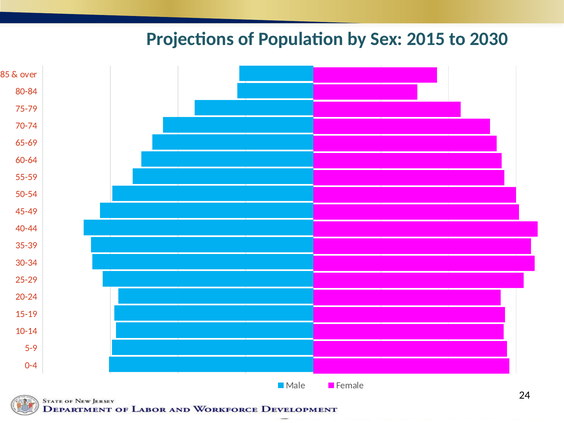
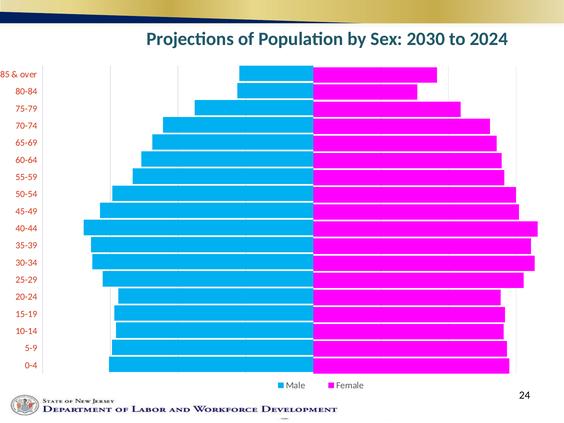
2015: 2015 -> 2030 (426, 39)
2030: 2030 -> 2024 (489, 39)
